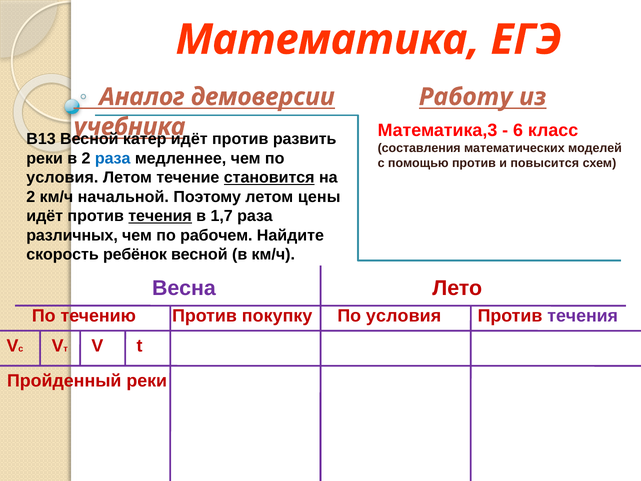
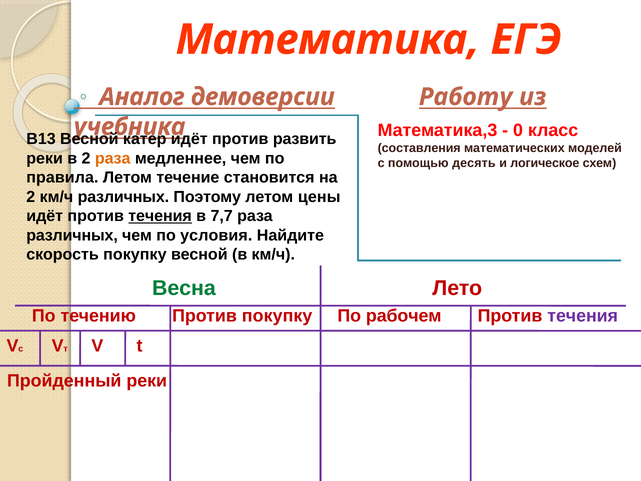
6: 6 -> 0 (518, 130)
раза colour: blue -> orange (113, 158)
помощью против: против -> десять (474, 163)
повысится: повысится -> логическое (545, 163)
условия: условия -> правила (62, 178)
становится underline: present -> none (269, 178)
км/ч начальной: начальной -> различных (123, 197)
1,7: 1,7 -> 7,7 (222, 216)
рабочем: рабочем -> условия (216, 235)
скорость ребёнок: ребёнок -> покупку (135, 254)
Весна colour: purple -> green (184, 288)
течению По условия: условия -> рабочем (404, 316)
